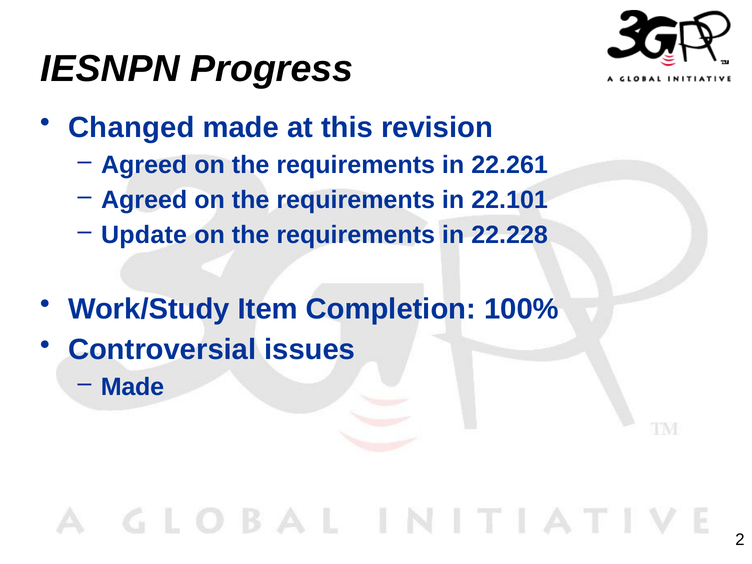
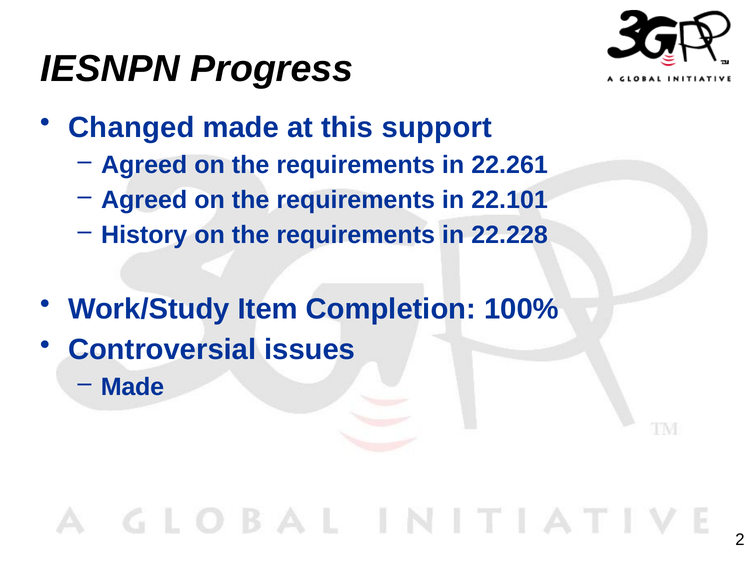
revision: revision -> support (437, 128)
Update: Update -> History (144, 235)
